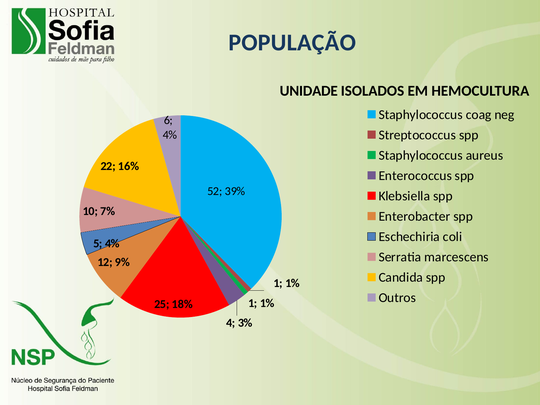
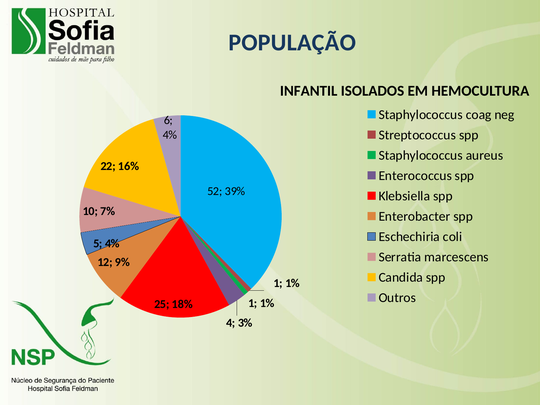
UNIDADE: UNIDADE -> INFANTIL (309, 91)
